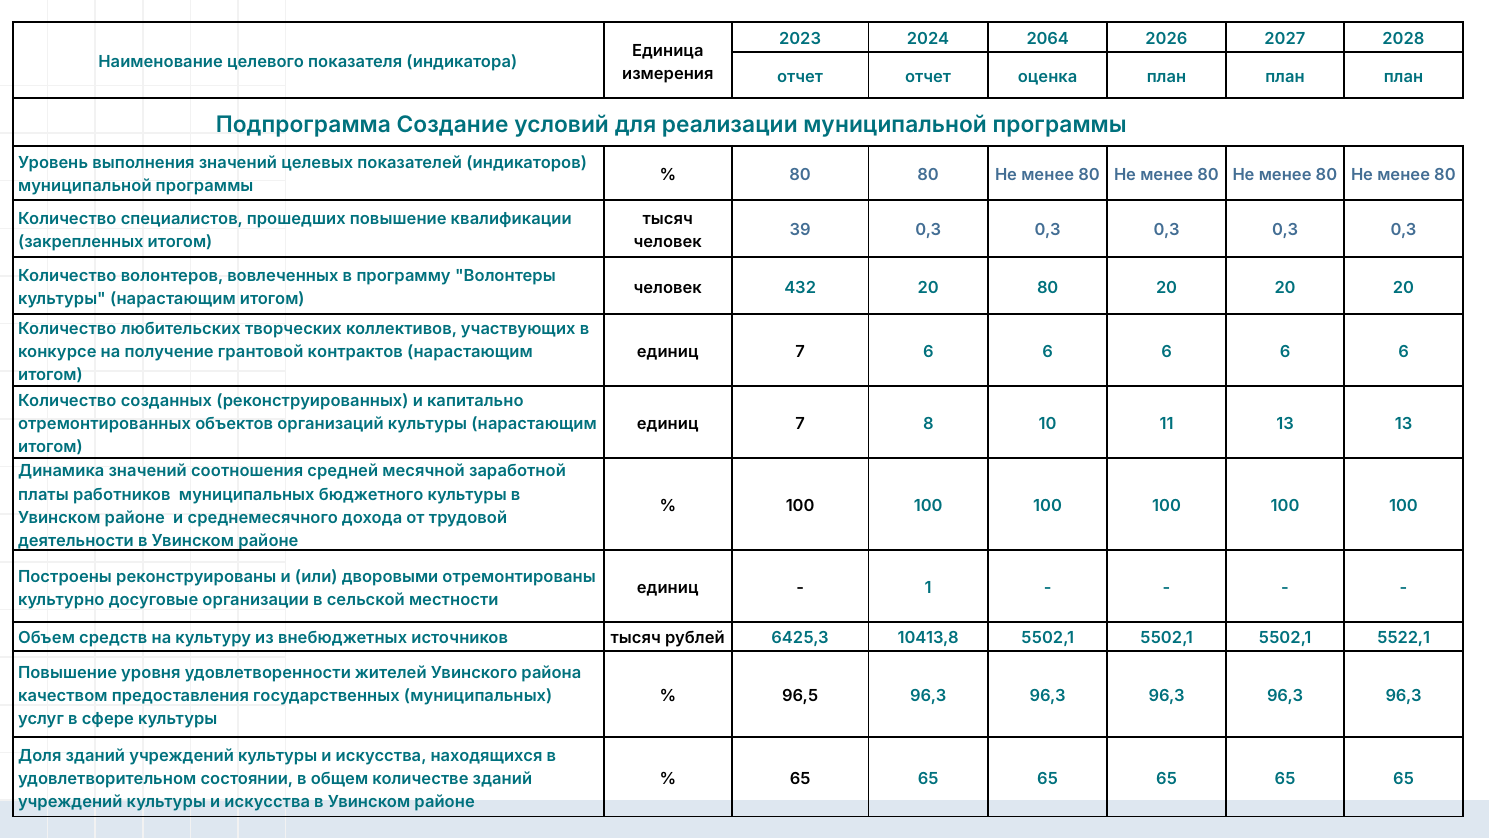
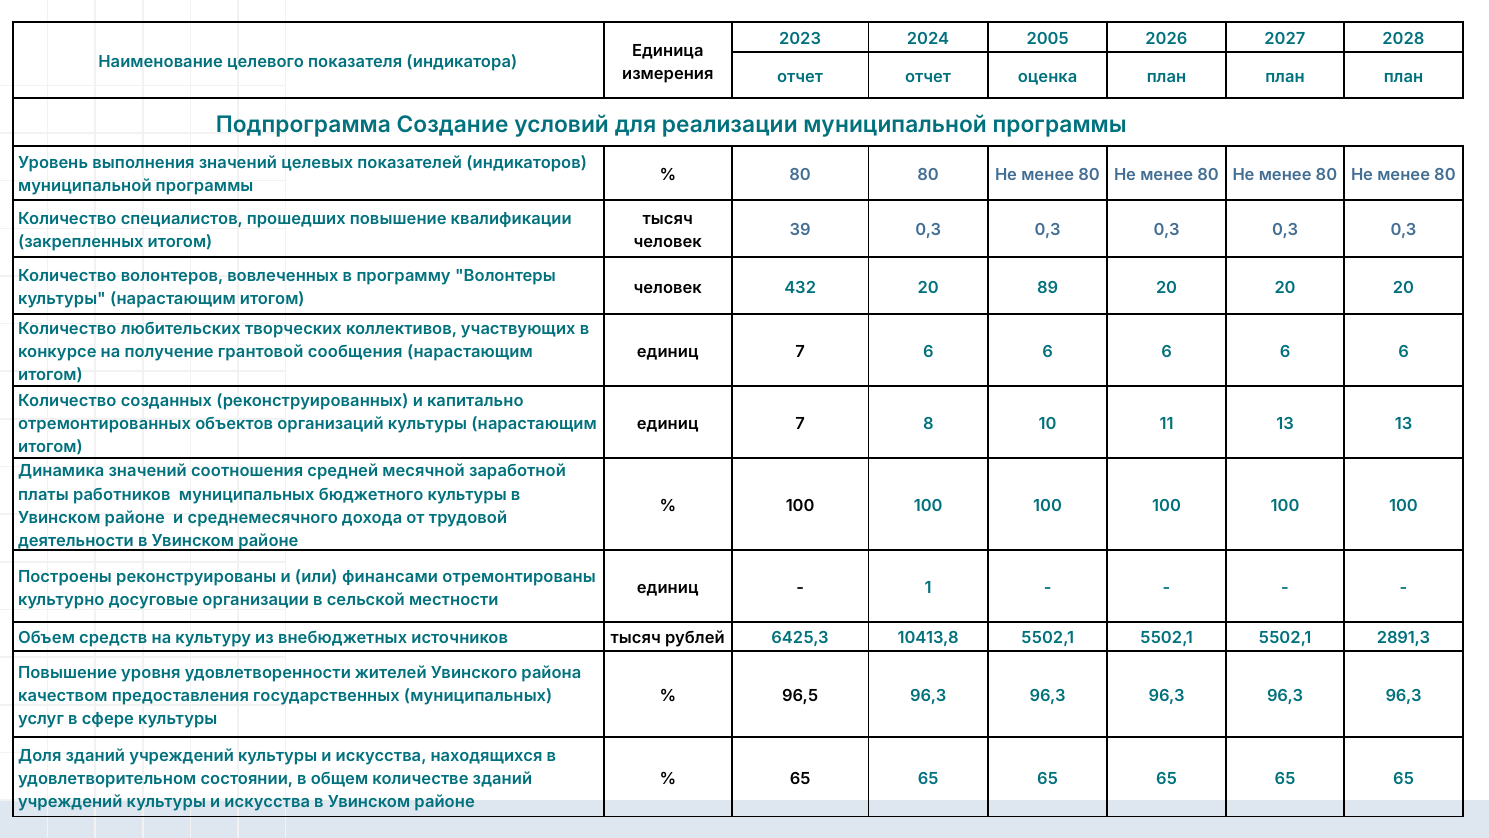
2064: 2064 -> 2005 (1048, 39)
20 80: 80 -> 89 (1048, 288)
контрактов: контрактов -> сообщения (355, 352)
дворовыми: дворовыми -> финансами (390, 576)
5522,1: 5522,1 -> 2891,3 (1404, 638)
